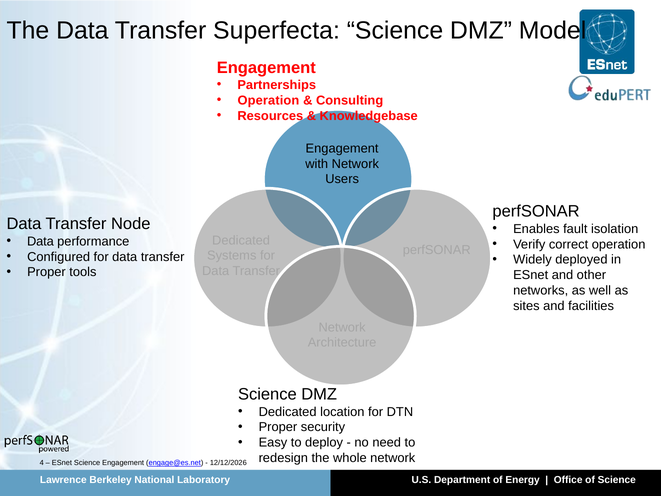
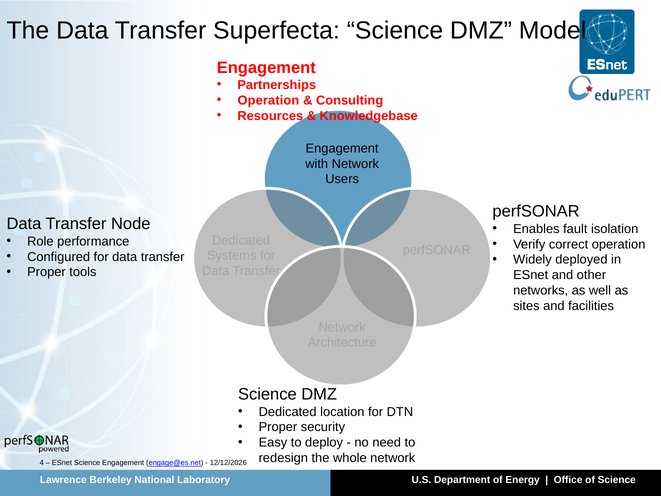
Data: Data -> Role (40, 241)
